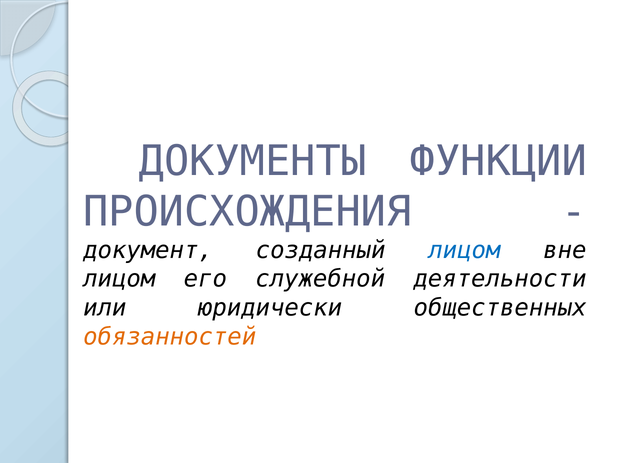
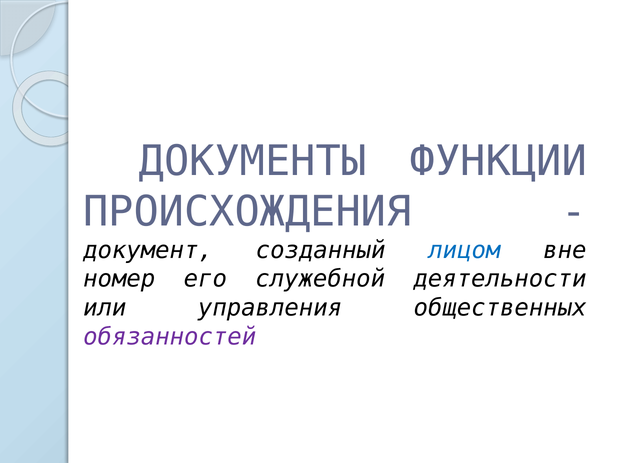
лицом: лицом -> номер (119, 279)
юридически: юридически -> управления (270, 308)
обязанностей colour: orange -> purple (170, 336)
